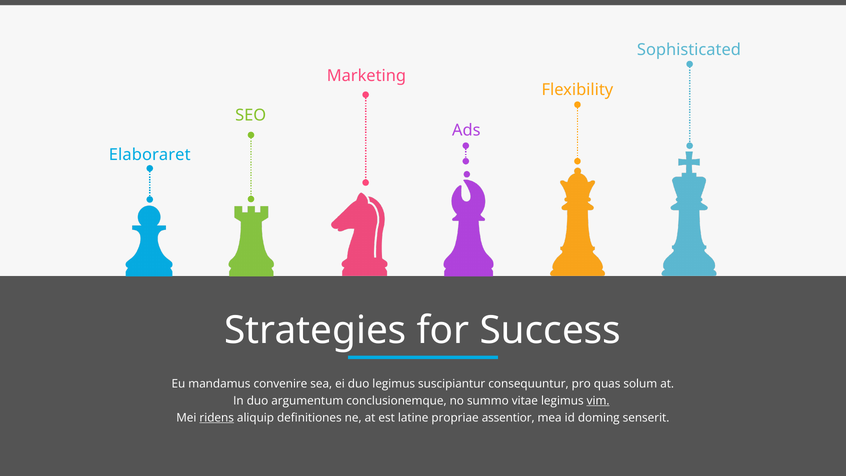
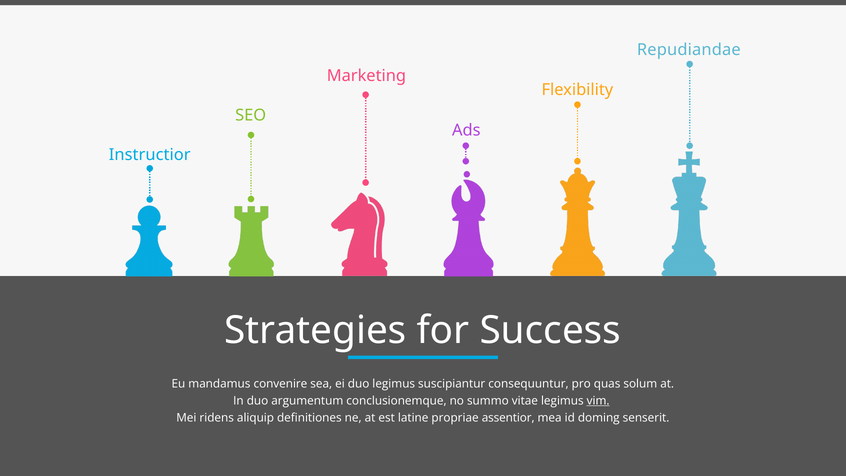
Sophisticated: Sophisticated -> Repudiandae (689, 50)
Elaboraret: Elaboraret -> Instructior (150, 155)
ridens underline: present -> none (217, 418)
